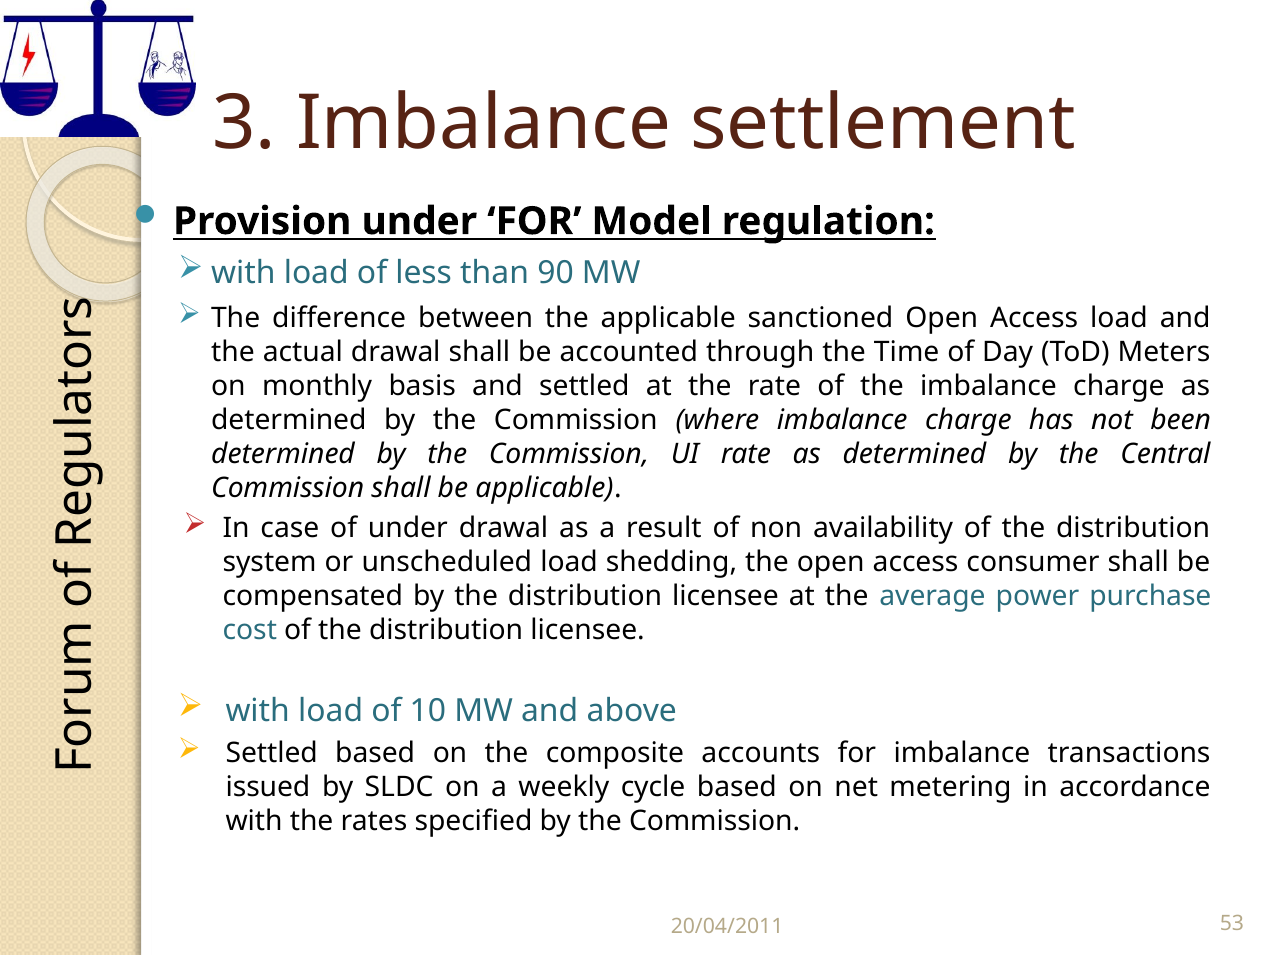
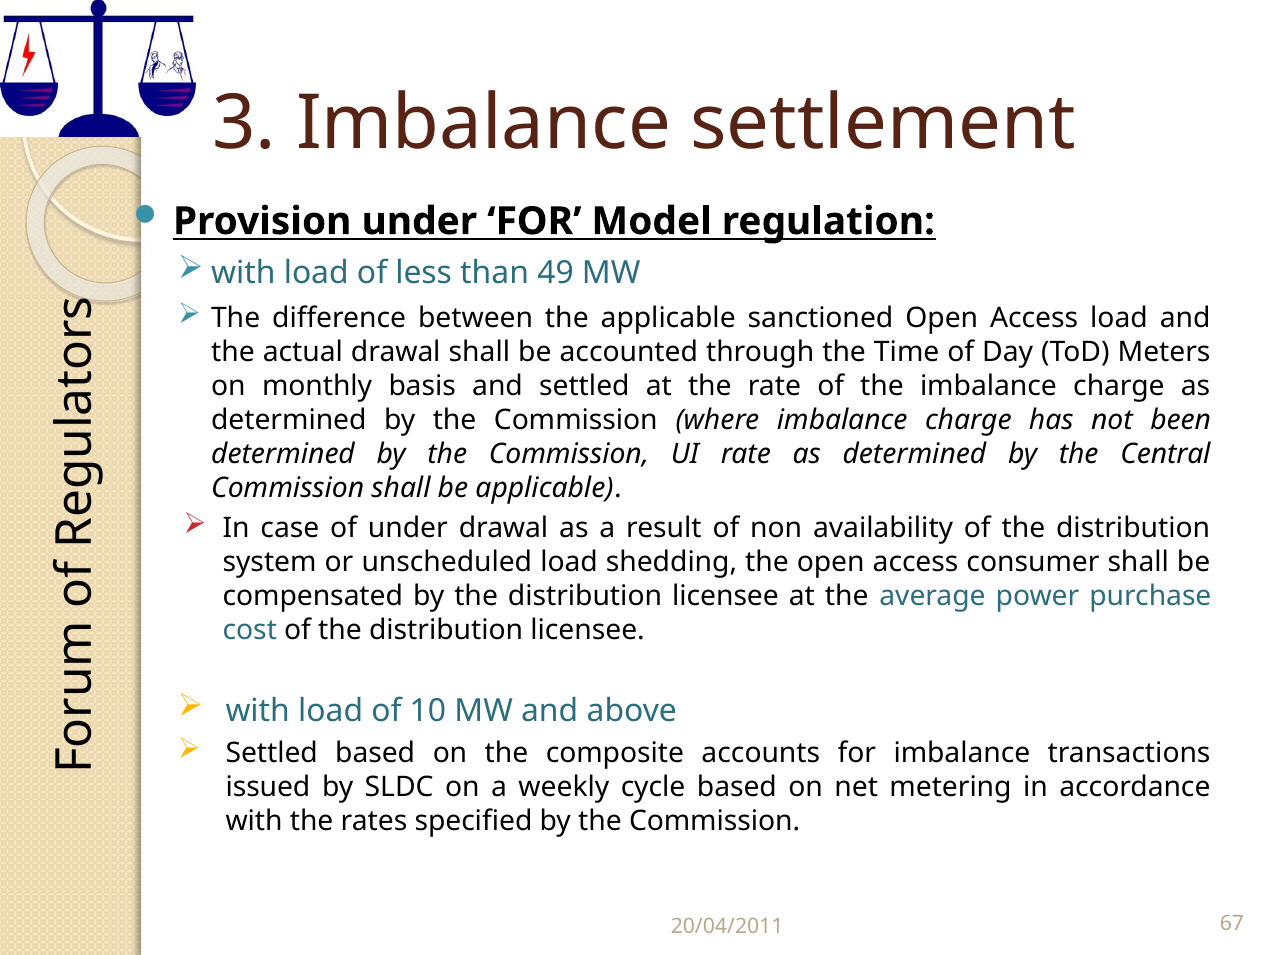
90: 90 -> 49 (556, 273)
53: 53 -> 67 (1232, 924)
